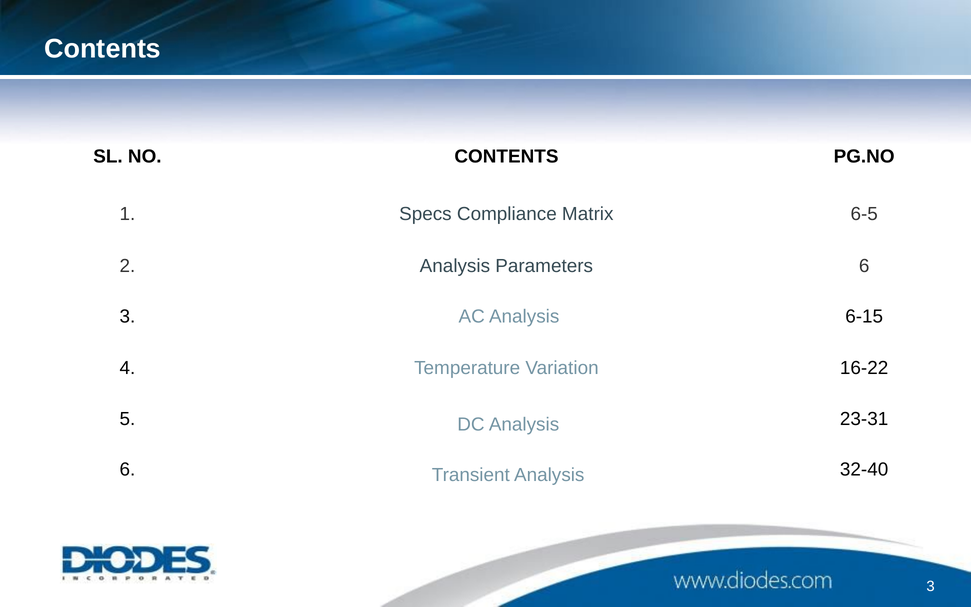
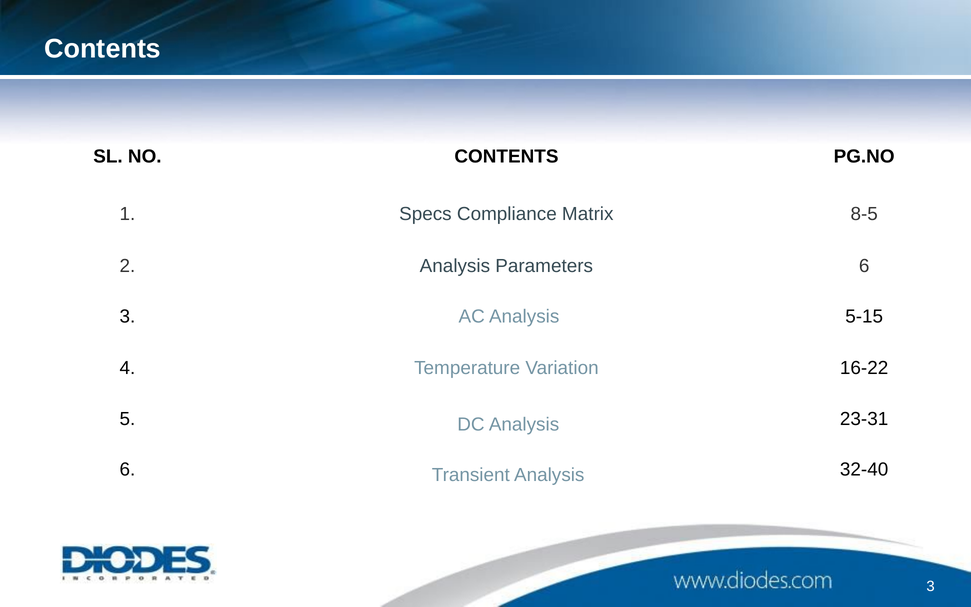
6-5: 6-5 -> 8-5 (864, 214)
6-15: 6-15 -> 5-15 (864, 317)
